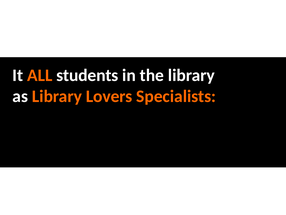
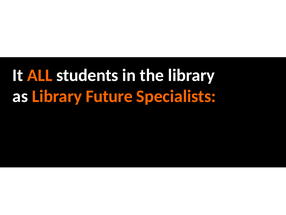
Lovers: Lovers -> Future (109, 96)
